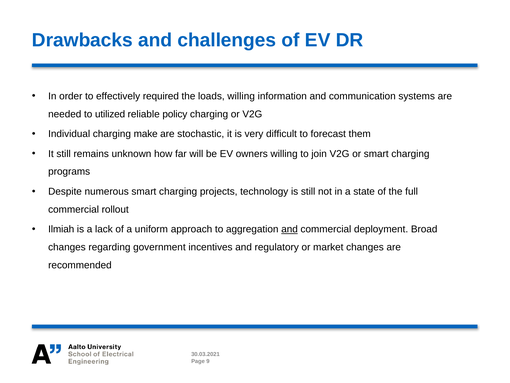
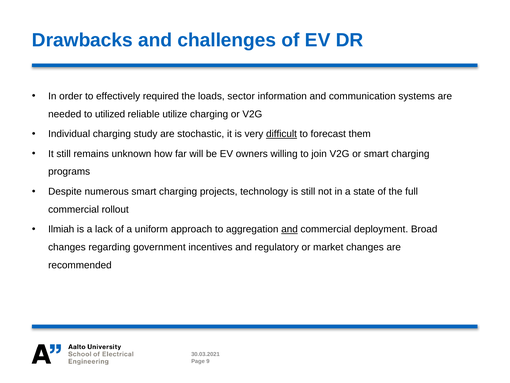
loads willing: willing -> sector (241, 96)
policy: policy -> utilize (175, 114)
make: make -> study (146, 134)
difficult underline: none -> present (281, 134)
